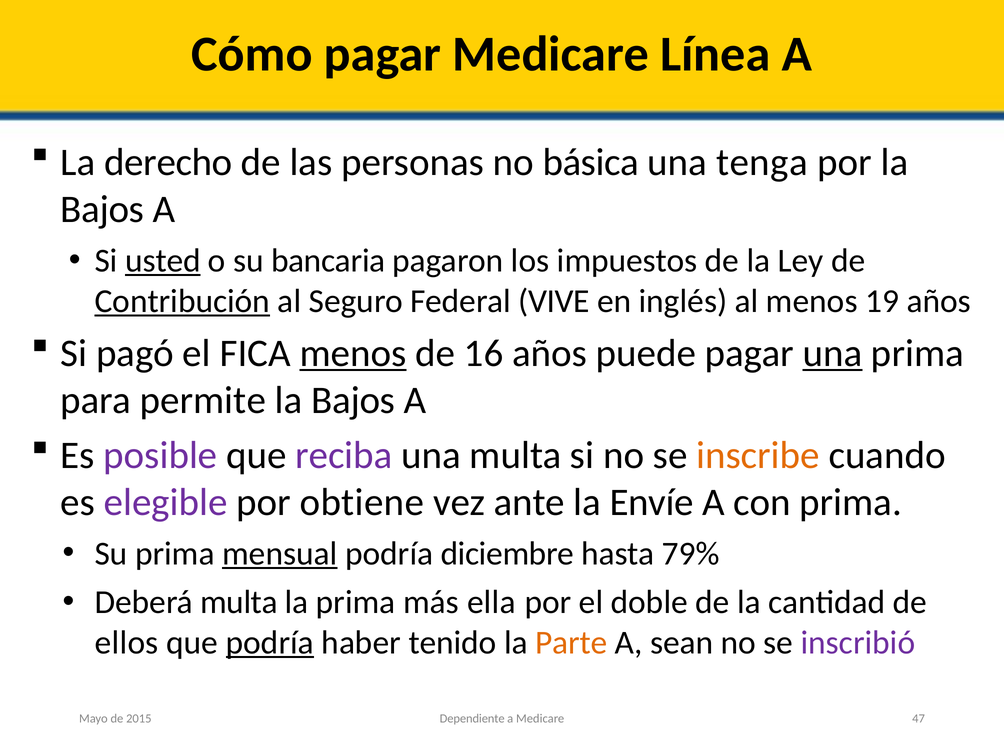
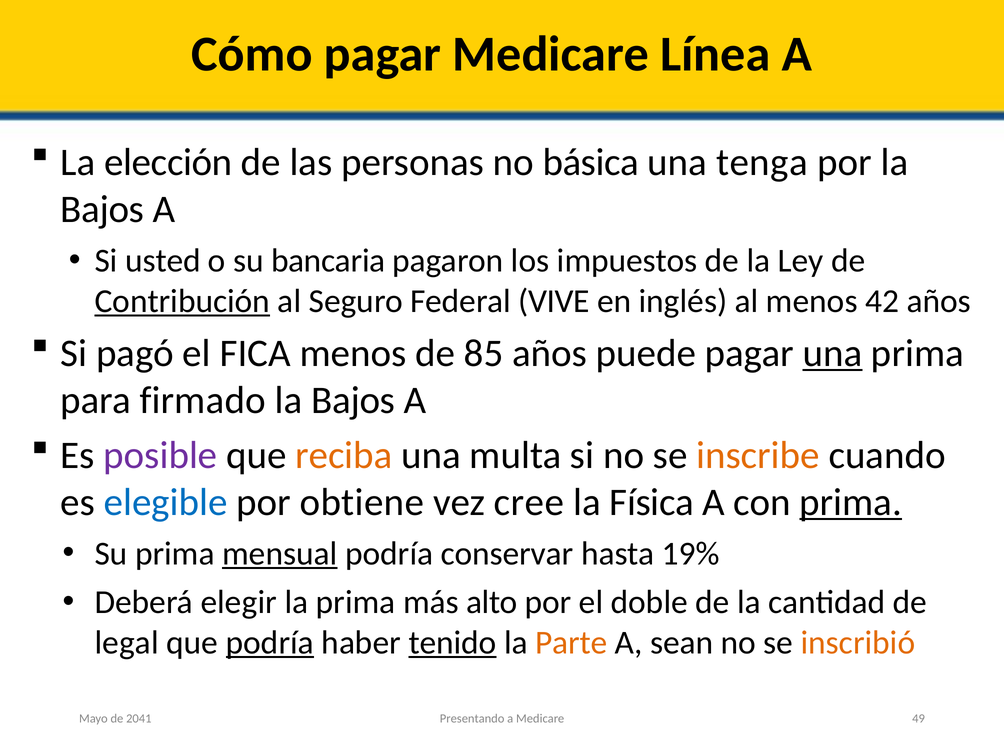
derecho: derecho -> elección (168, 162)
usted underline: present -> none (163, 261)
19: 19 -> 42 (882, 301)
menos underline: present -> none (353, 353)
16: 16 -> 85 (484, 353)
permite: permite -> firmado (203, 400)
reciba colour: purple -> orange (344, 455)
elegible colour: purple -> blue (166, 502)
ante: ante -> cree (529, 502)
Envíe: Envíe -> Física (652, 502)
prima underline: none -> present (851, 502)
diciembre: diciembre -> conservar (507, 554)
79%: 79% -> 19% (691, 554)
Deberá multa: multa -> elegir (239, 602)
ella: ella -> alto (492, 602)
ellos: ellos -> legal (127, 643)
tenido underline: none -> present (453, 643)
inscribió colour: purple -> orange (858, 643)
Dependiente: Dependiente -> Presentando (472, 719)
47: 47 -> 49 (919, 719)
2015: 2015 -> 2041 (139, 719)
